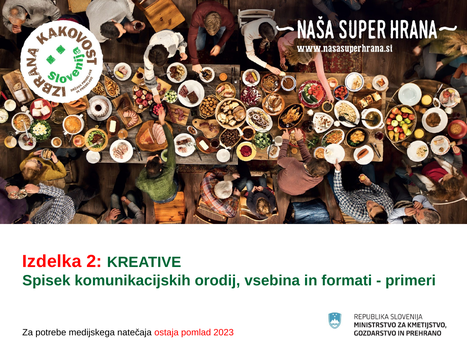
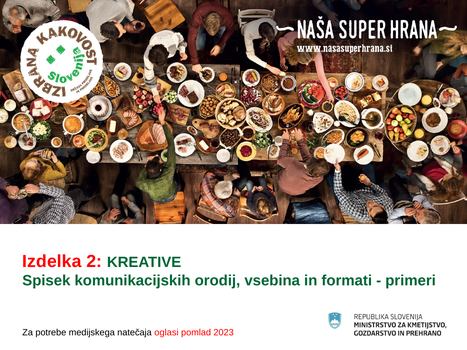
ostaja: ostaja -> oglasi (166, 333)
